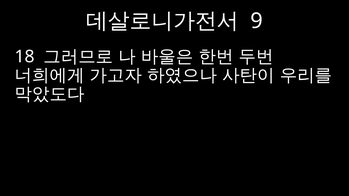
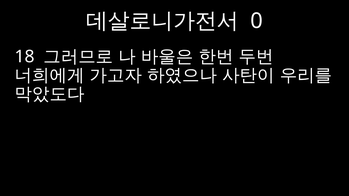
9: 9 -> 0 (257, 21)
